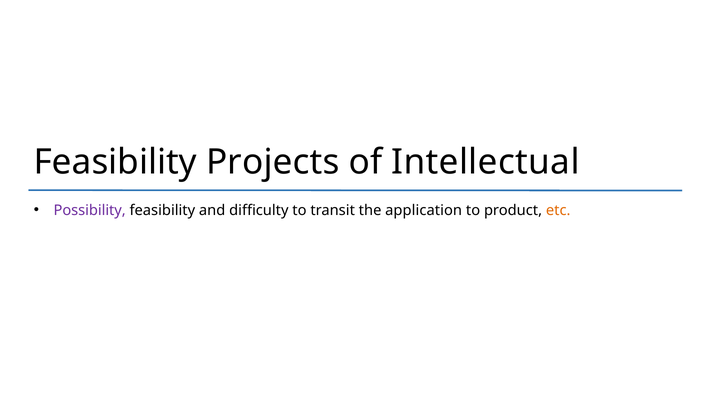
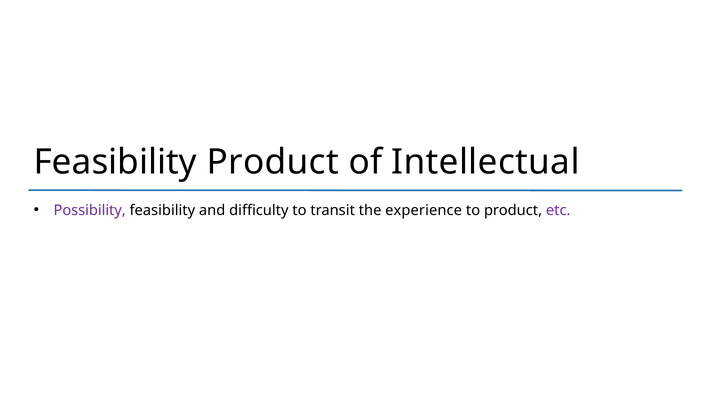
Feasibility Projects: Projects -> Product (273, 162)
application: application -> experience (424, 210)
etc colour: orange -> purple (558, 210)
